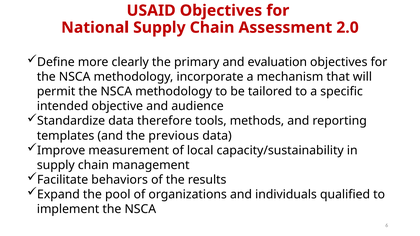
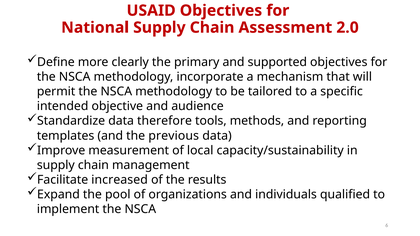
evaluation: evaluation -> supported (277, 62)
behaviors: behaviors -> increased (120, 180)
